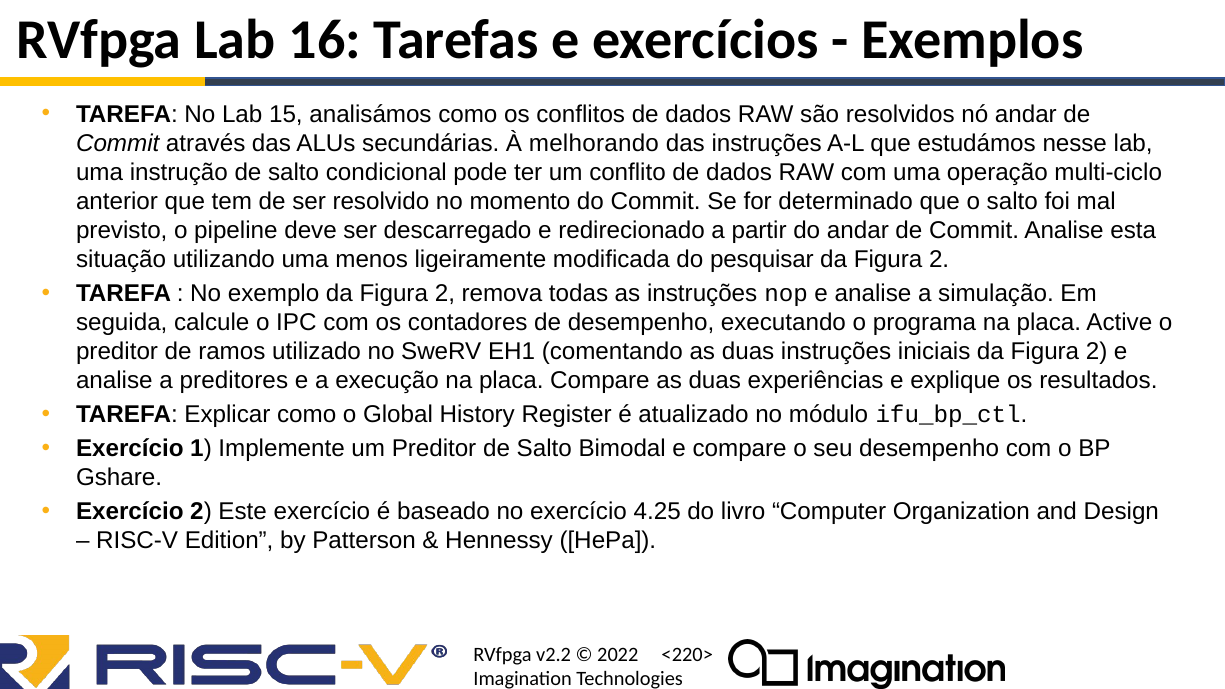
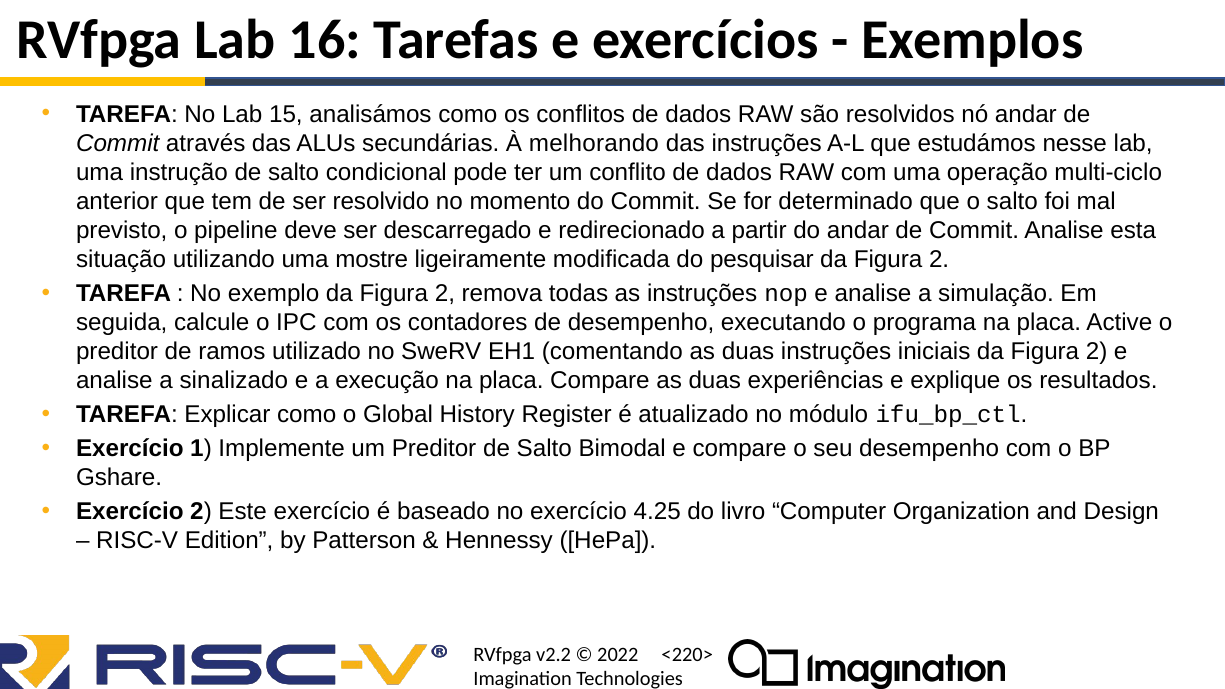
menos: menos -> mostre (372, 260)
preditores: preditores -> sinalizado (234, 381)
